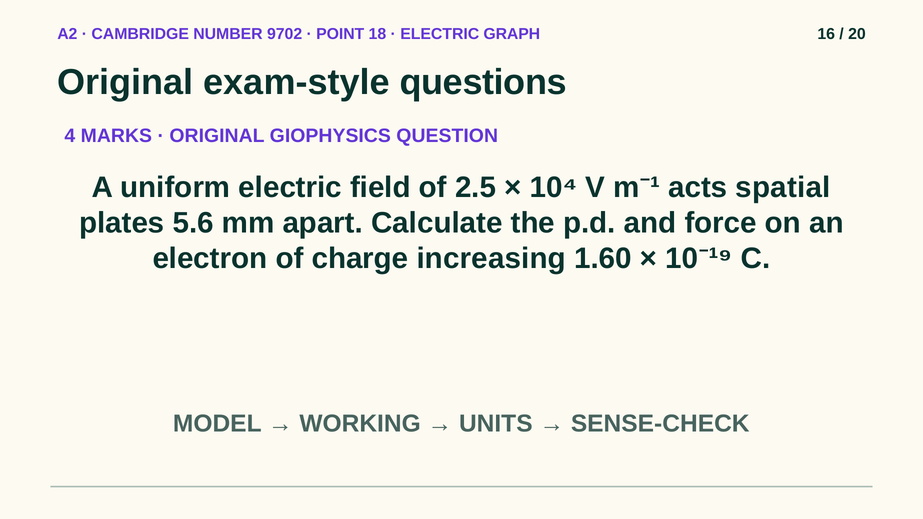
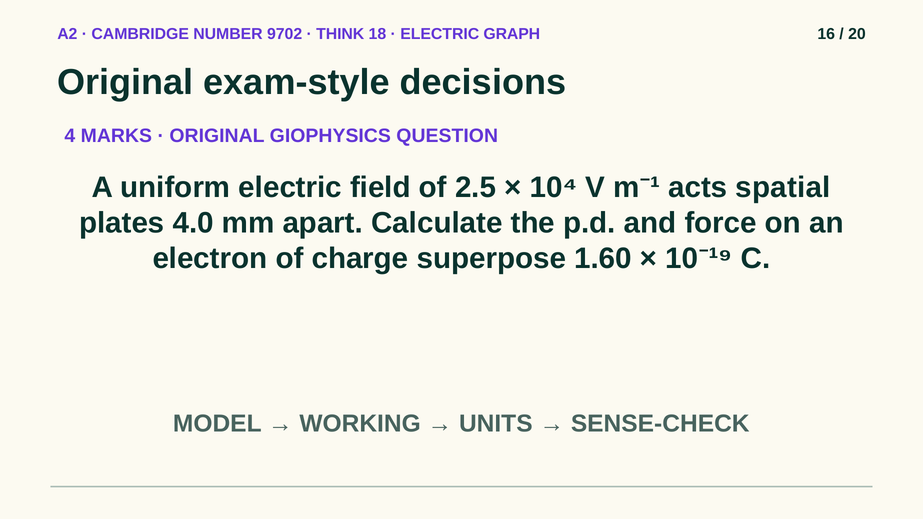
POINT: POINT -> THINK (340, 34)
questions: questions -> decisions (483, 82)
5.6: 5.6 -> 4.0 (193, 223)
increasing: increasing -> superpose (491, 259)
